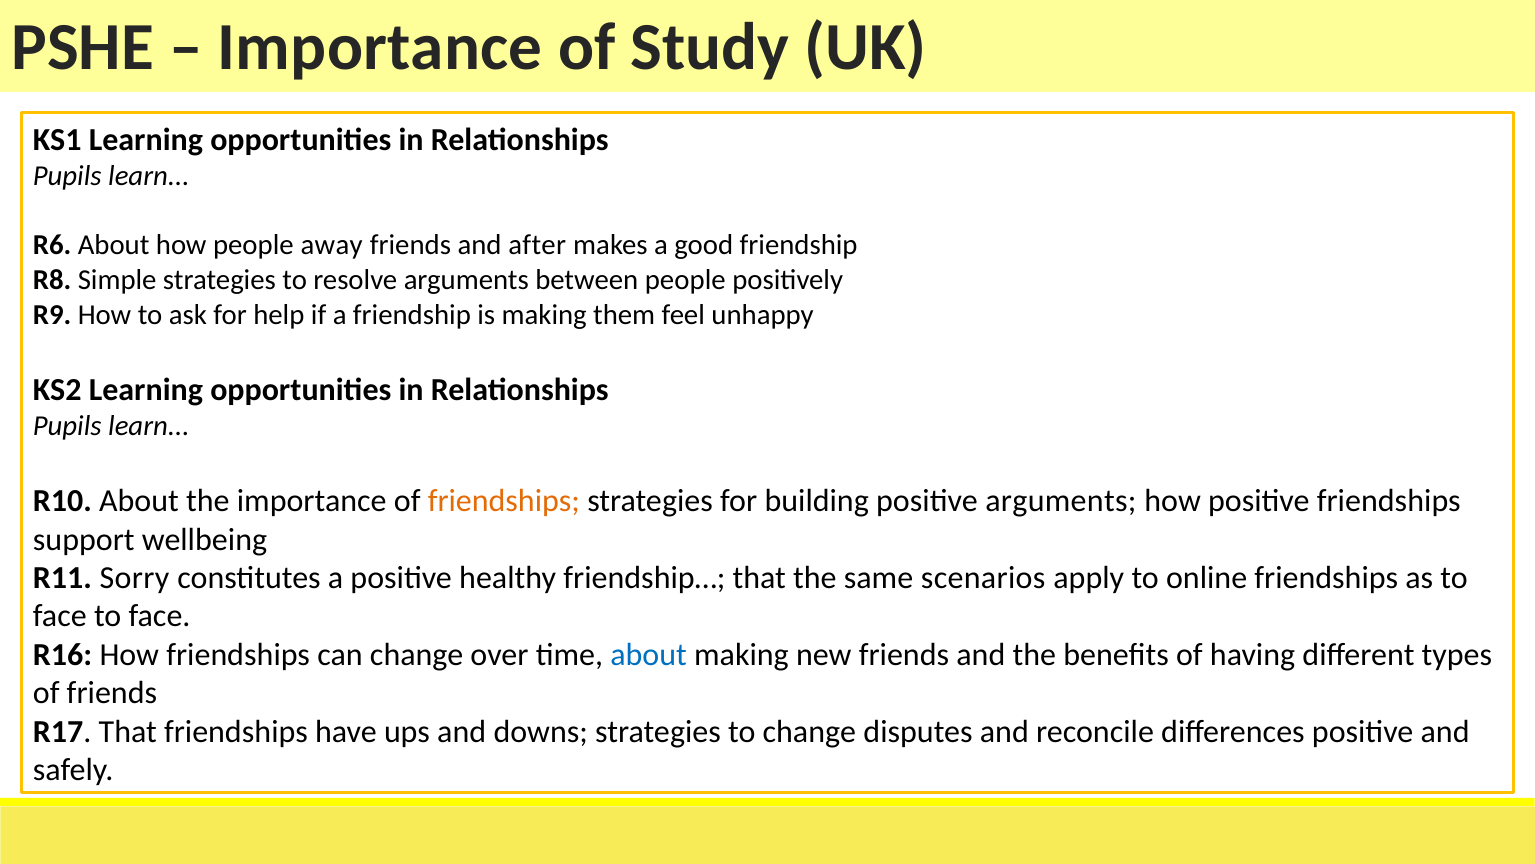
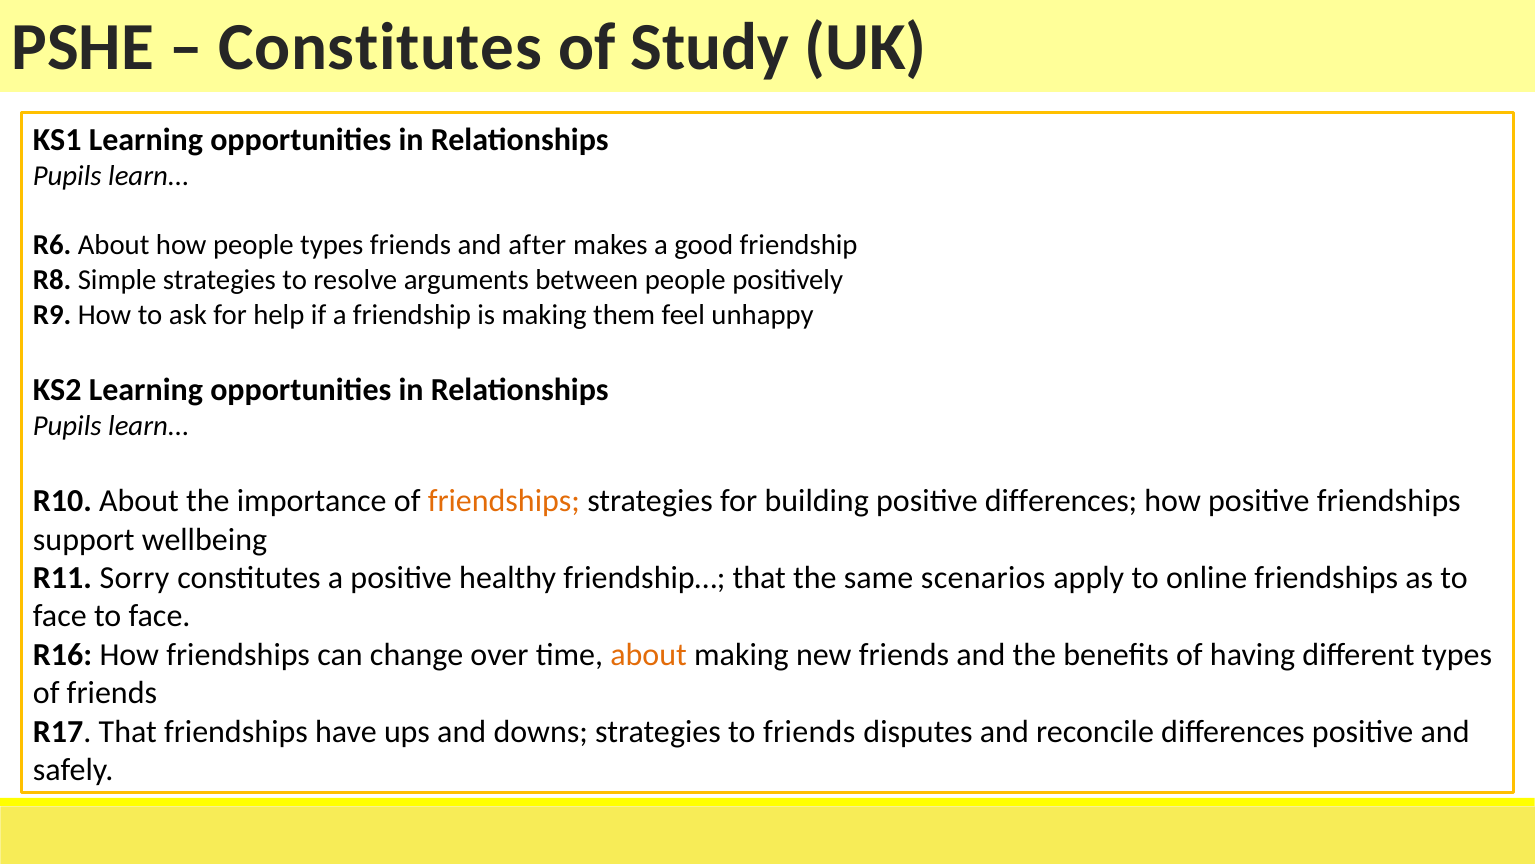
Importance: Importance -> Constitutes (380, 47)
people away: away -> types (332, 245)
positive arguments: arguments -> differences (1061, 501)
about colour: blue -> orange (649, 654)
to change: change -> friends (809, 731)
